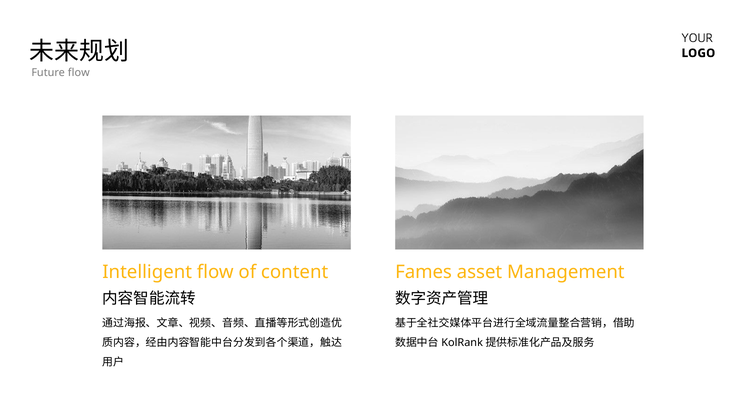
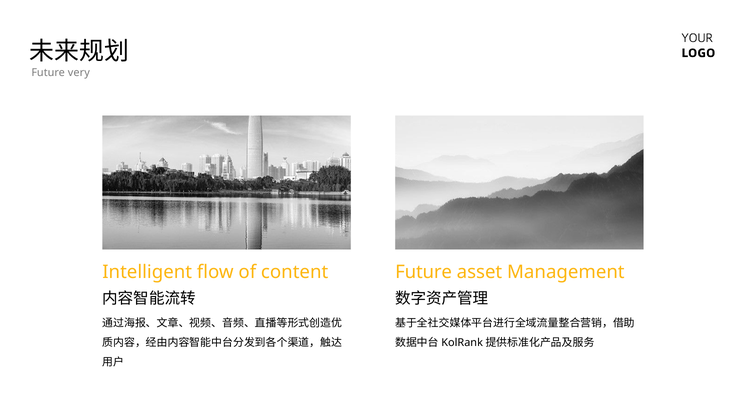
Future flow: flow -> very (79, 73)
Fames: Fames -> Future (424, 273)
